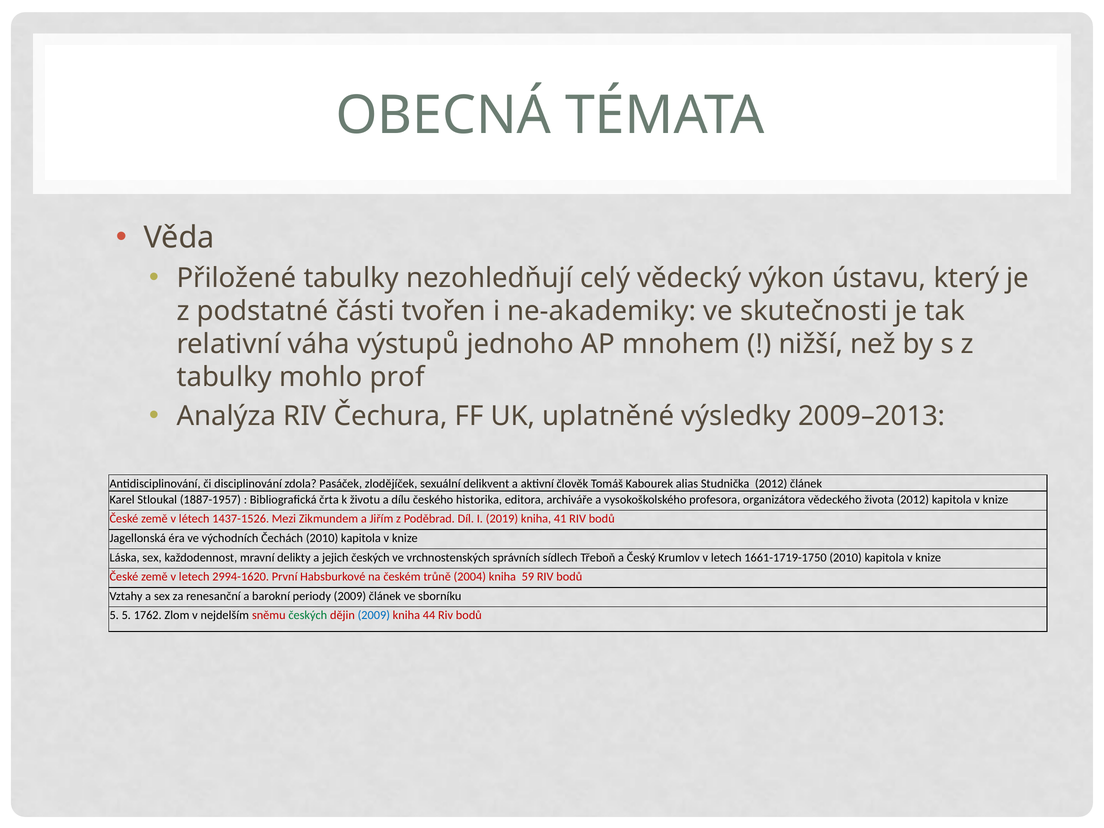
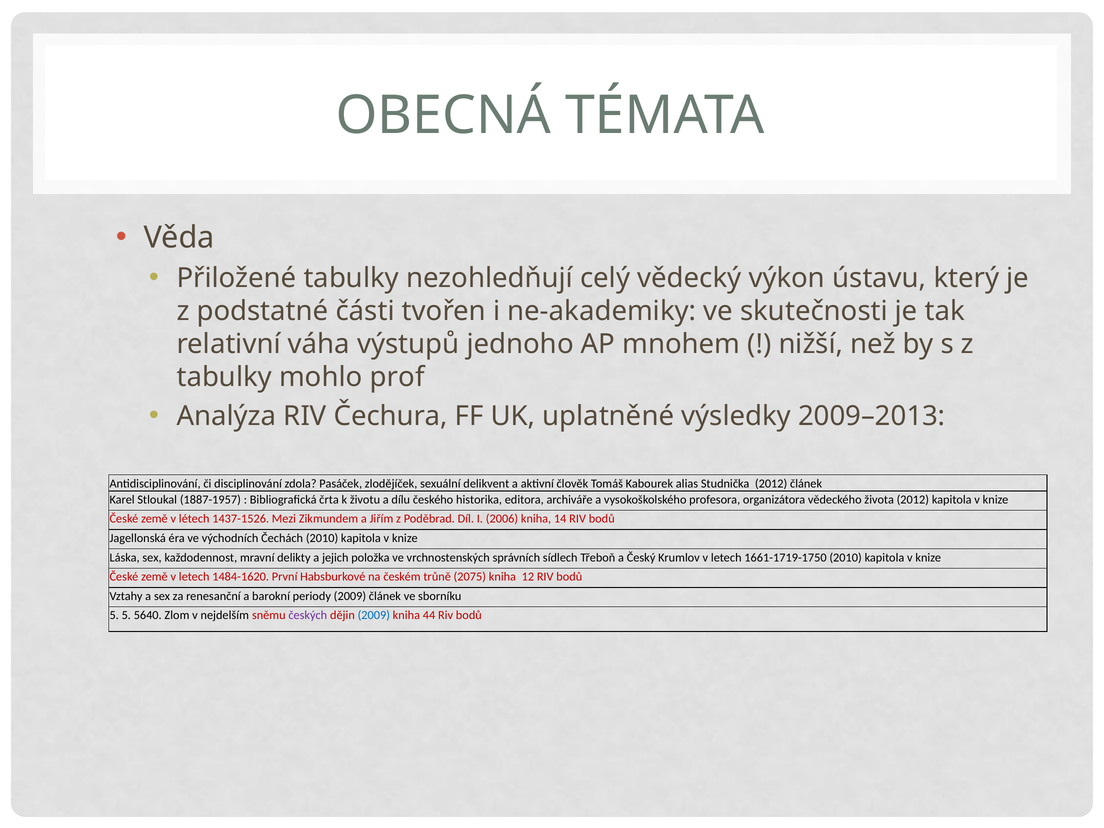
2019: 2019 -> 2006 (502, 519)
41: 41 -> 14 (560, 519)
jejich českých: českých -> položka (370, 558)
2994-1620: 2994-1620 -> 1484-1620 (241, 577)
2004: 2004 -> 2075 (470, 577)
59: 59 -> 12 (528, 577)
1762: 1762 -> 5640 (148, 615)
českých colour: green -> purple (308, 615)
